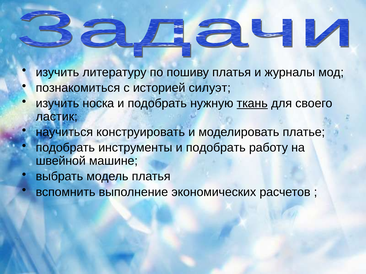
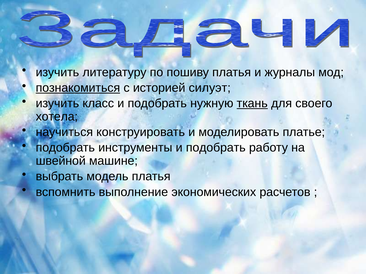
познакомиться underline: none -> present (78, 88)
носка: носка -> класс (98, 104)
ластик: ластик -> хотела (57, 117)
